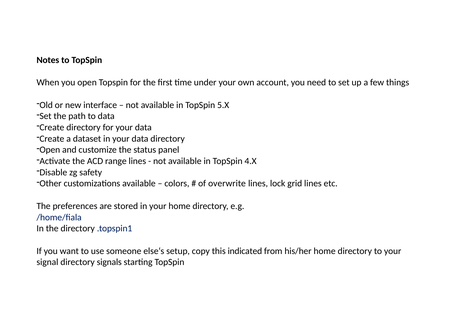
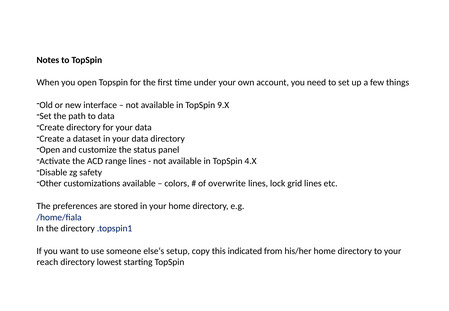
5.X: 5.X -> 9.X (223, 105)
signal: signal -> reach (47, 262)
signals: signals -> lowest (109, 262)
